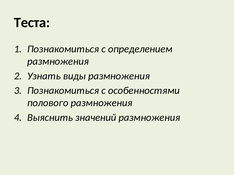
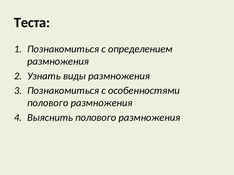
Выяснить значений: значений -> полового (96, 118)
